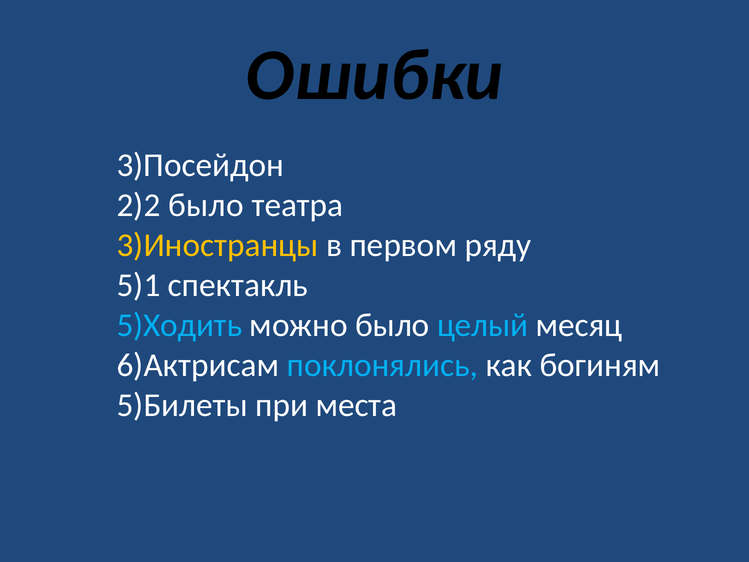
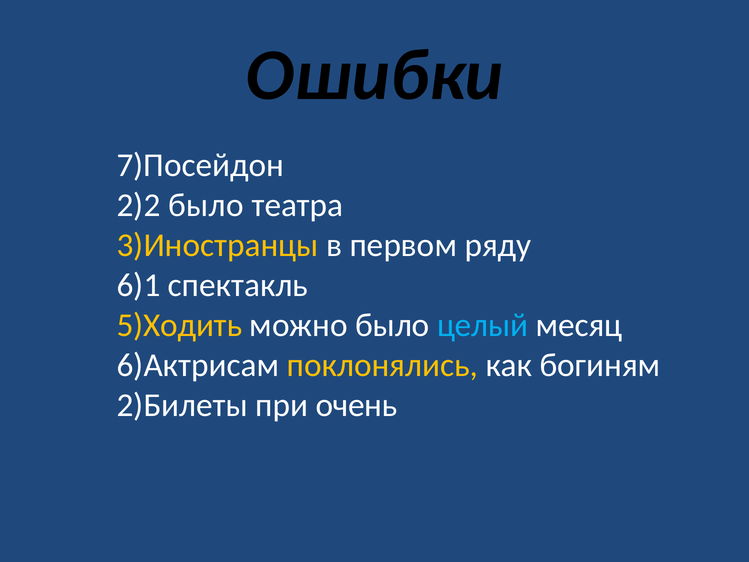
3)Посейдон: 3)Посейдон -> 7)Посейдон (200, 165)
5)1: 5)1 -> 6)1 (138, 285)
5)Ходить colour: light blue -> yellow (179, 325)
поклонялись colour: light blue -> yellow (382, 365)
5)Билеты: 5)Билеты -> 2)Билеты (182, 405)
места: места -> очень (357, 405)
